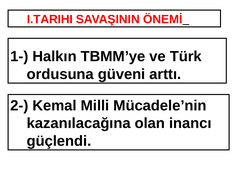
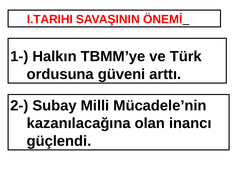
Kemal: Kemal -> Subay (55, 105)
